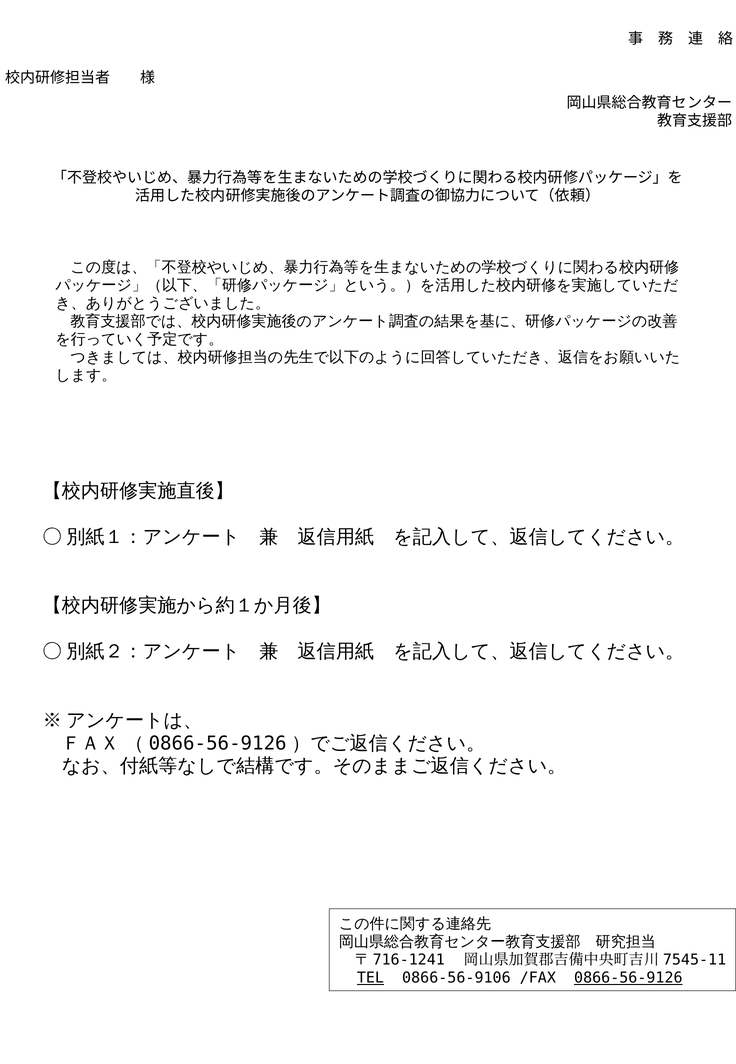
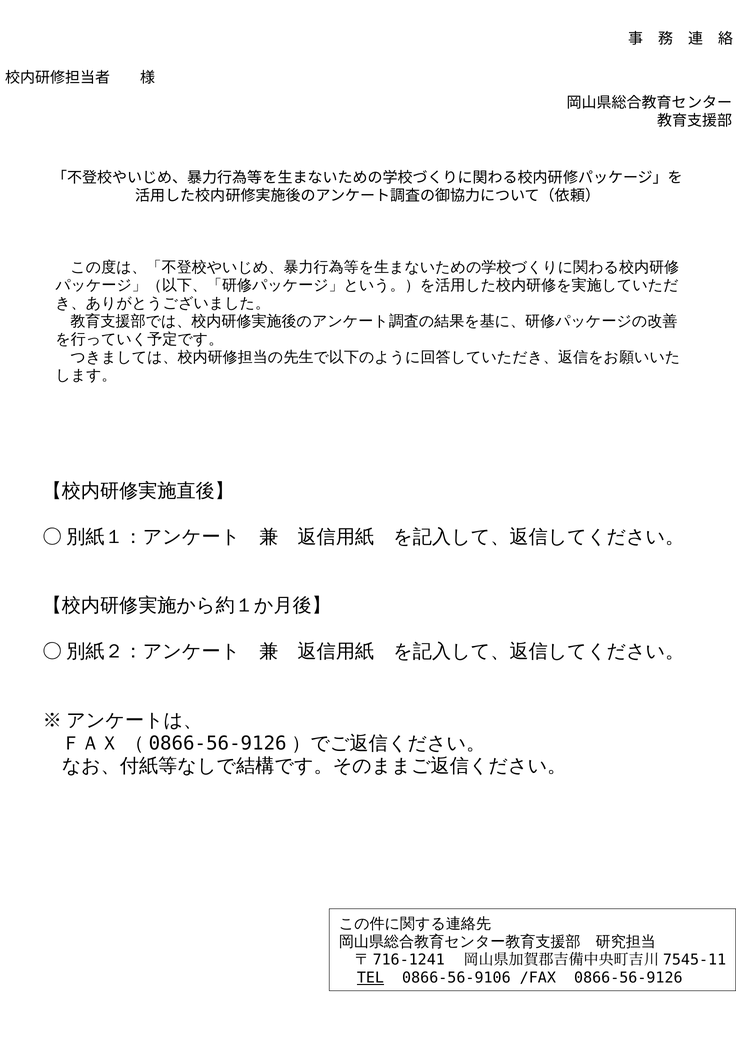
0866-56-9126 underline: present -> none (628, 977)
